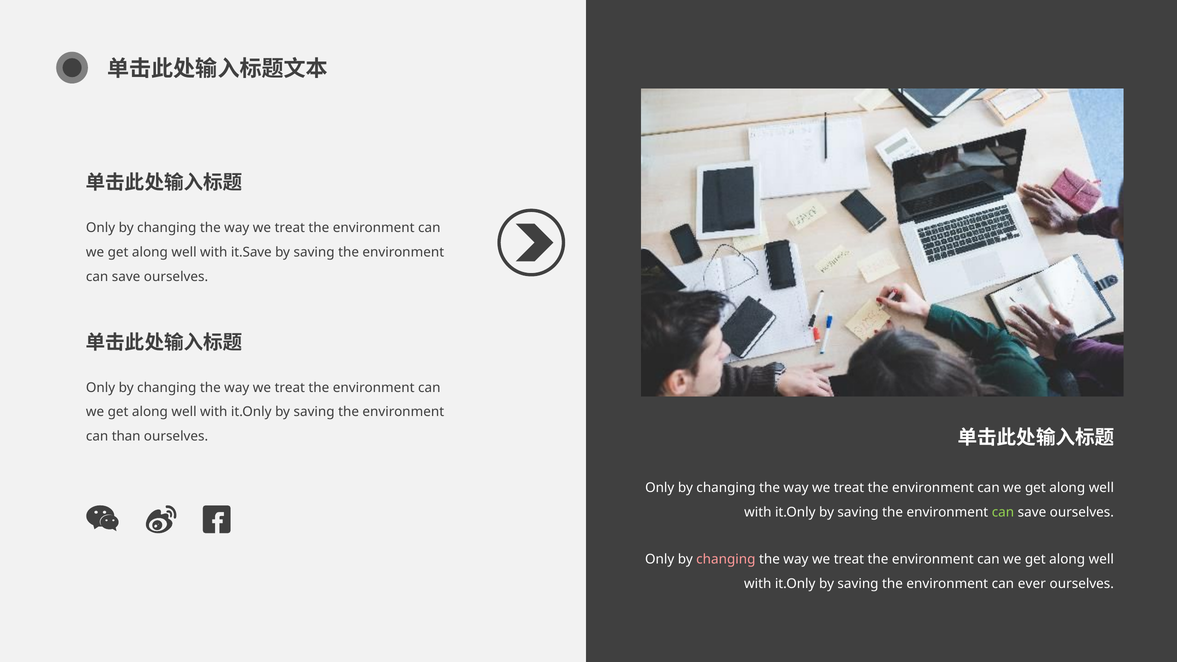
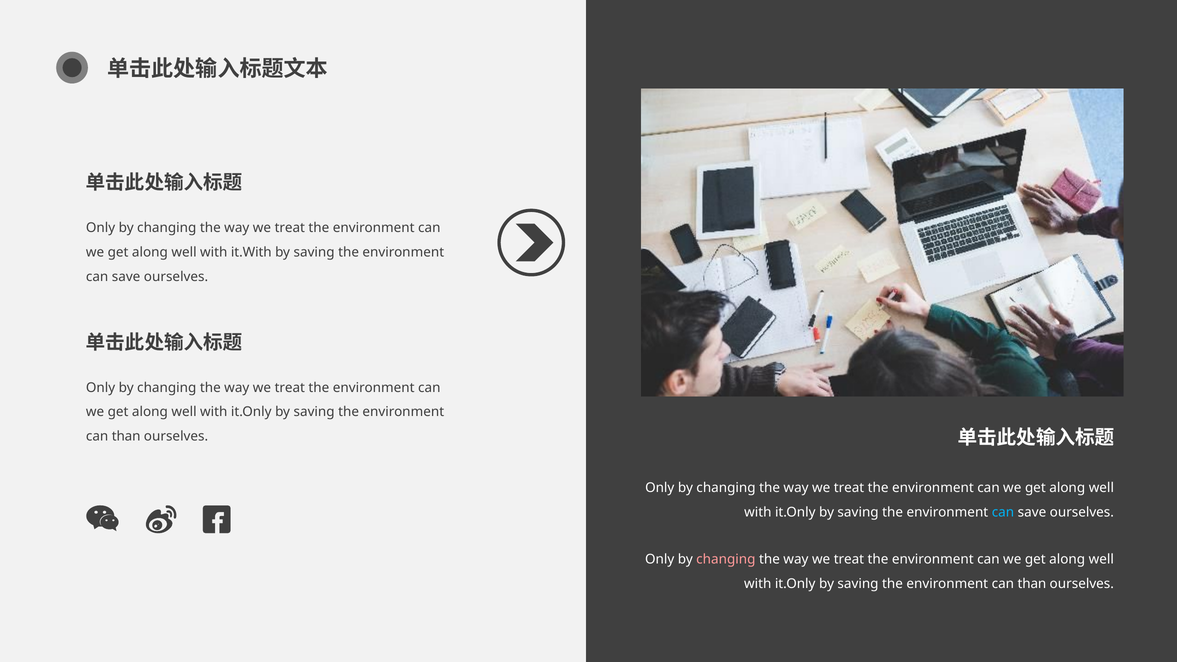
it.Save: it.Save -> it.With (251, 252)
can colour: light green -> light blue (1003, 512)
ever: ever -> than (1032, 584)
